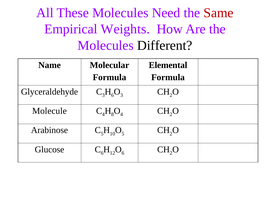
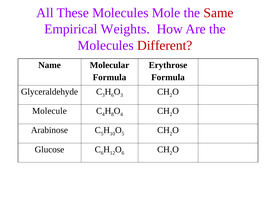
Need: Need -> Mole (166, 13)
Different colour: black -> red (165, 45)
Elemental: Elemental -> Erythrose (168, 65)
